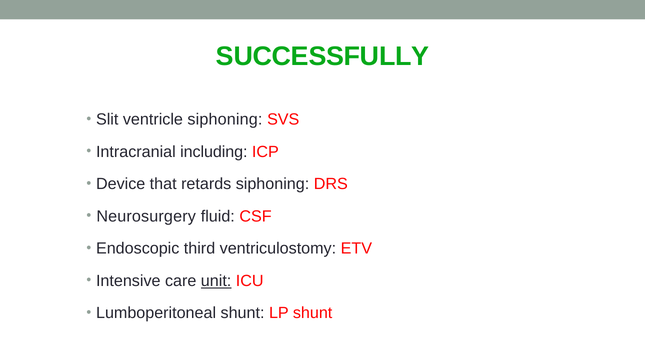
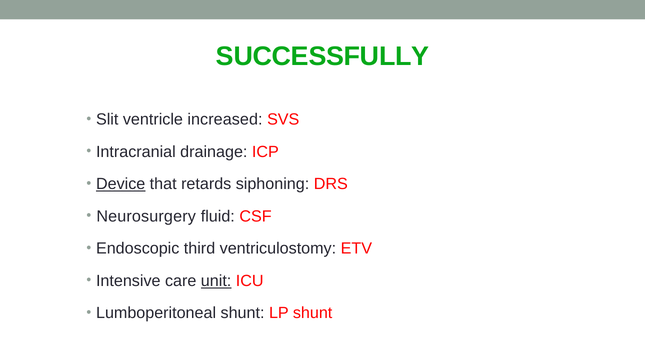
ventricle siphoning: siphoning -> increased (225, 119)
including: including -> drainage (214, 152)
Device underline: none -> present (121, 184)
